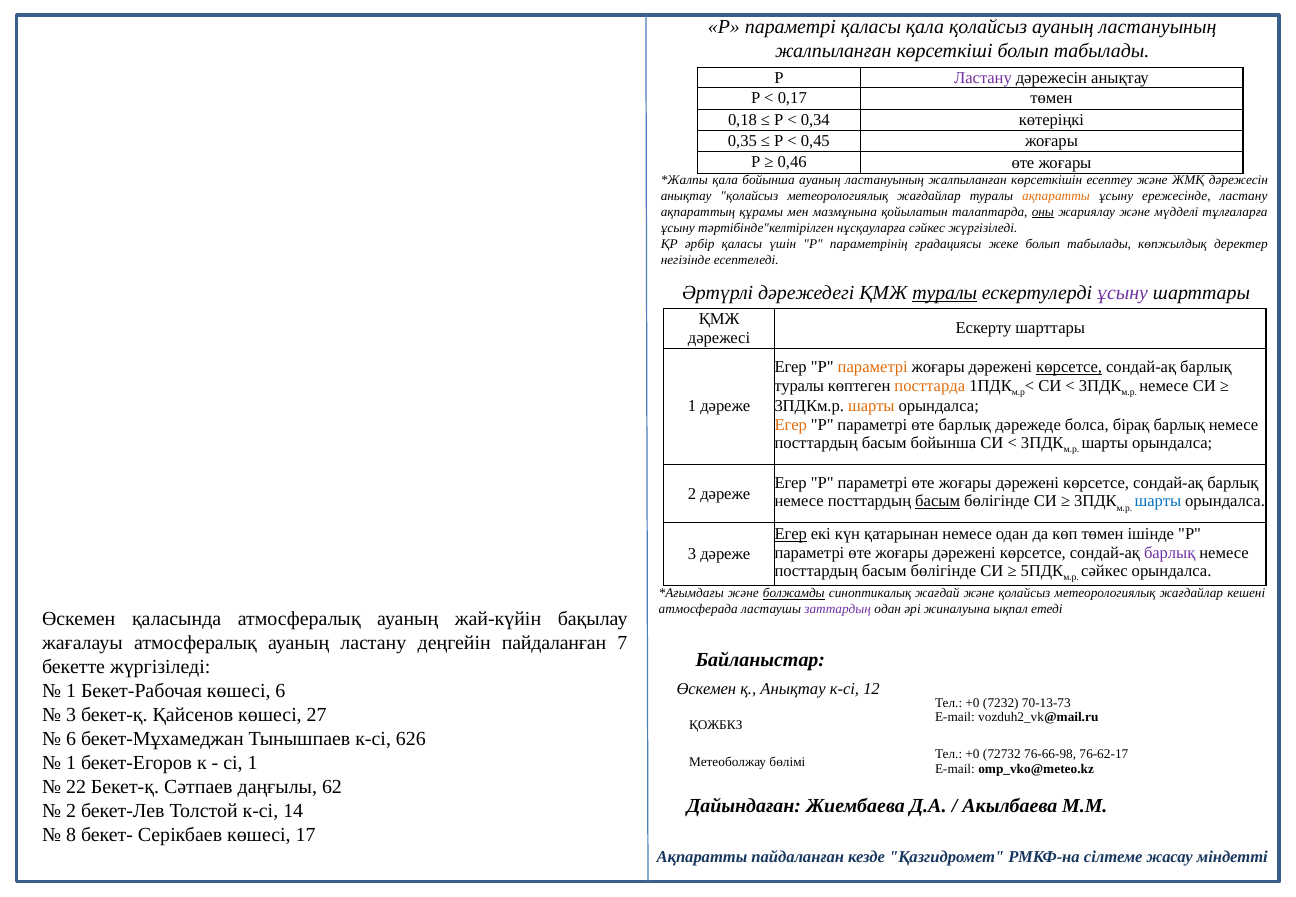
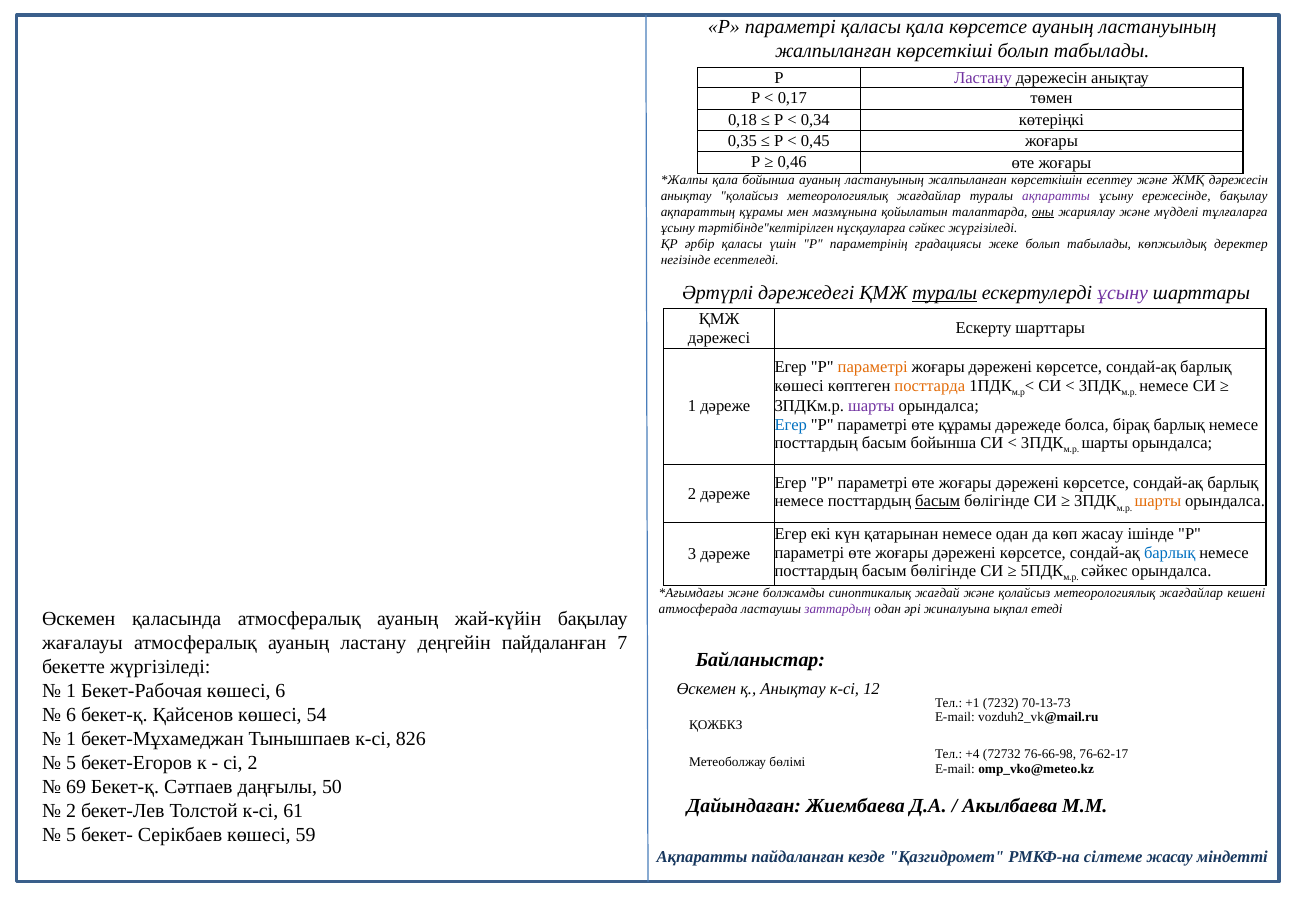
қала қолайсыз: қолайсыз -> көрсетсе (988, 27)
ақпаратты colour: orange -> purple (1056, 196)
ережесінде ластану: ластану -> бақылау (1244, 196)
көрсетсе underline: present -> none (1069, 367)
туралы: туралы -> көшесі (799, 386)
шарты colour: orange -> purple (871, 407)
Егер colour: orange -> blue (791, 425)
өте барлық: барлық -> құрамы (965, 425)
шарты colour: blue -> orange (1158, 502)
Егер underline: present -> none (791, 534)
көп төмен: төмен -> жасау (1103, 534)
барлық colour: purple -> blue (1170, 553)
болжамды underline: present -> none (794, 594)
+0: +0 -> +1 (973, 703)
3: 3 -> 6 (71, 715)
27: 27 -> 54 (317, 715)
6: 6 -> 1 (71, 739)
626: 626 -> 826 (411, 739)
+0: +0 -> +4 (973, 755)
1: 1 -> 5 (71, 763)
сі 1: 1 -> 2 (253, 763)
22: 22 -> 69 (76, 787)
62: 62 -> 50 (332, 787)
14: 14 -> 61 (293, 811)
8: 8 -> 5 (71, 835)
17: 17 -> 59 (306, 835)
